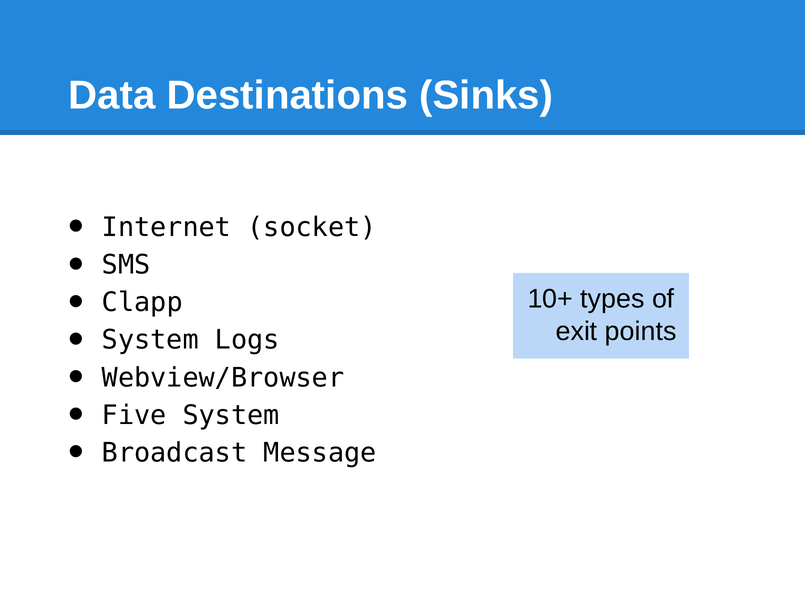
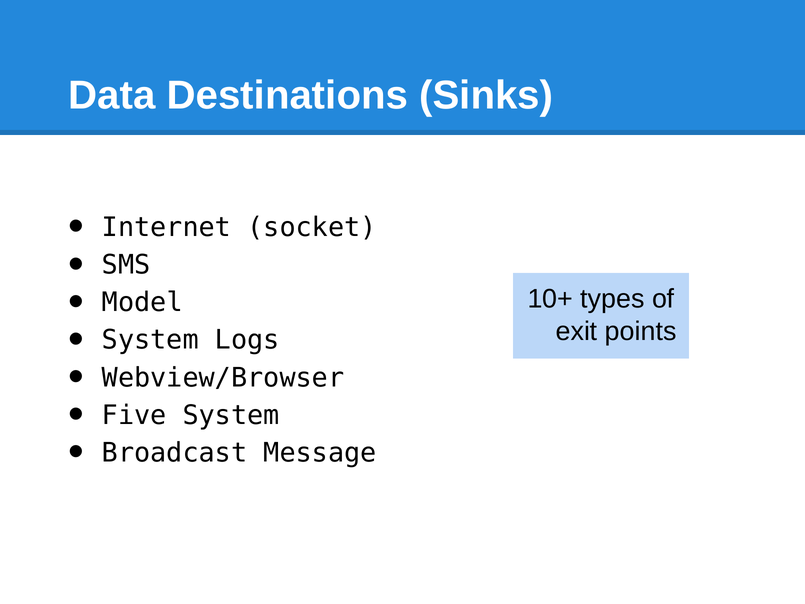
Clapp: Clapp -> Model (142, 302)
